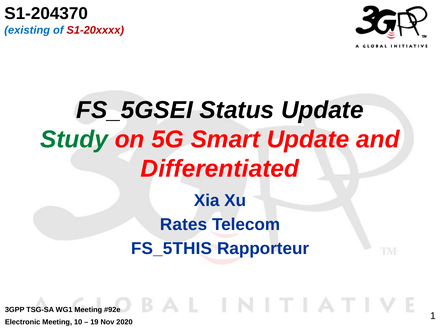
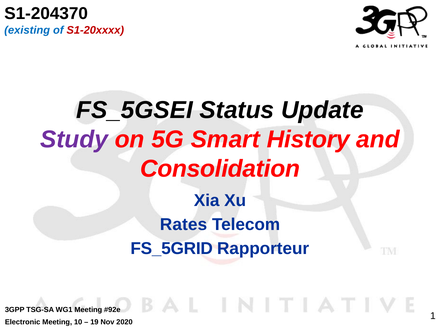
Study colour: green -> purple (74, 140)
Smart Update: Update -> History (308, 140)
Differentiated: Differentiated -> Consolidation (220, 169)
FS_5THIS: FS_5THIS -> FS_5GRID (172, 249)
